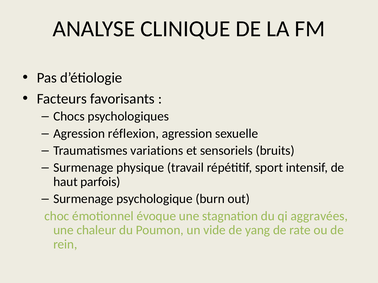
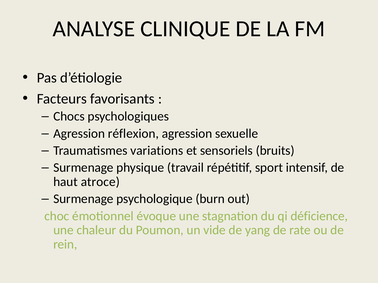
parfois: parfois -> atroce (100, 182)
aggravées: aggravées -> déficience (319, 216)
